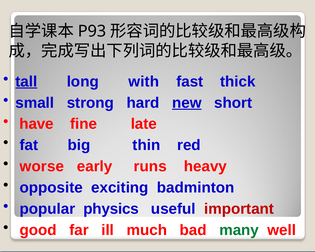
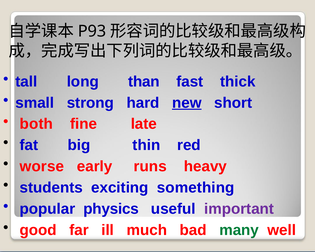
tall underline: present -> none (26, 82)
with: with -> than (144, 82)
have: have -> both (36, 124)
opposite: opposite -> students (51, 188)
badminton: badminton -> something (196, 188)
important colour: red -> purple (239, 209)
